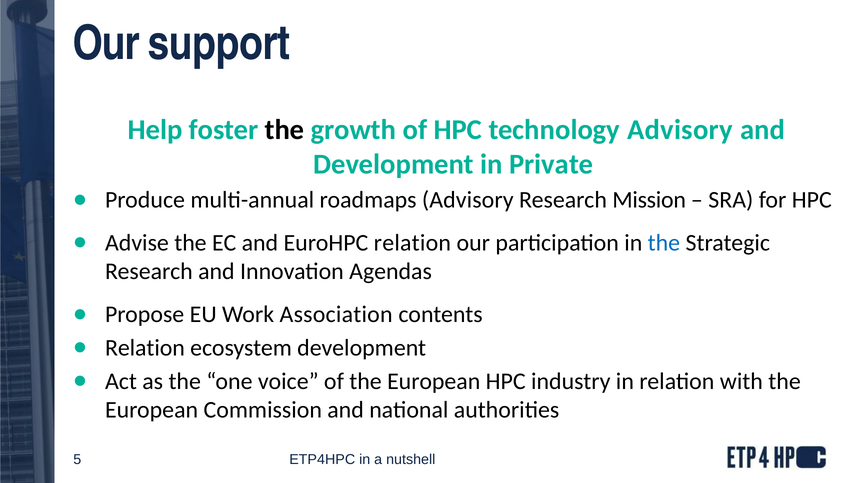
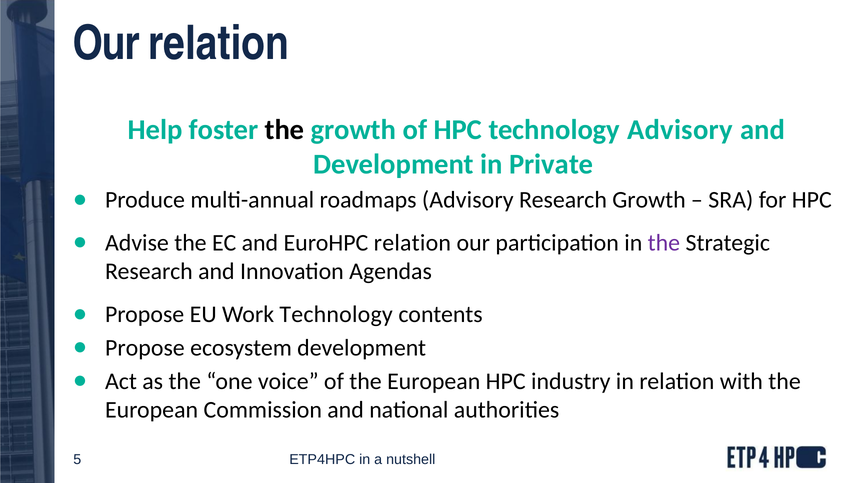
Our support: support -> relation (219, 43)
Research Mission: Mission -> Growth (649, 200)
the colour: blue -> purple (664, 243)
Work Association: Association -> Technology (336, 315)
Relation: Relation -> Propose (145, 348)
